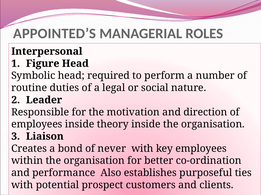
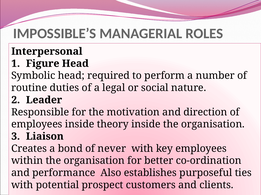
APPOINTED’S: APPOINTED’S -> IMPOSSIBLE’S (55, 34)
